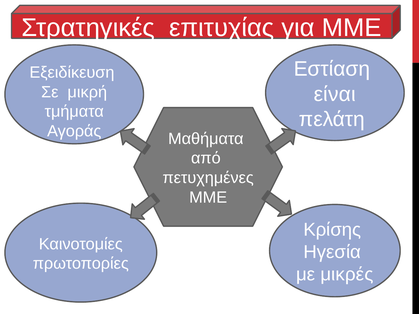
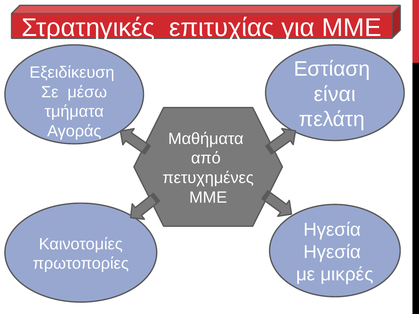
μικρή: μικρή -> μέσω (87, 92)
Κρίσης: Κρίσης -> Ηγεσία (332, 230)
